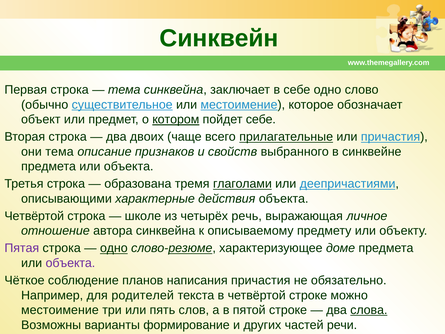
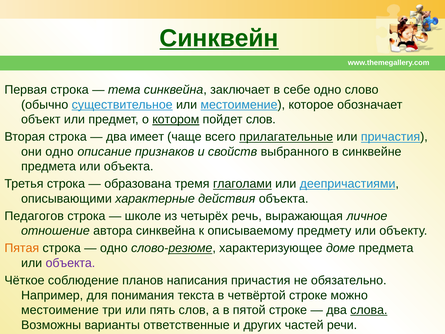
Синквейн underline: none -> present (219, 38)
пойдет себе: себе -> слов (261, 119)
двоих: двоих -> имеет (147, 137)
они тема: тема -> одно (59, 152)
Четвёртой: Четвёртой -> Педагогов (34, 216)
Пятая colour: purple -> orange (22, 248)
одно underline: present -> none (114, 248)
родителей: родителей -> понимания (143, 295)
формирование: формирование -> ответственные (187, 325)
